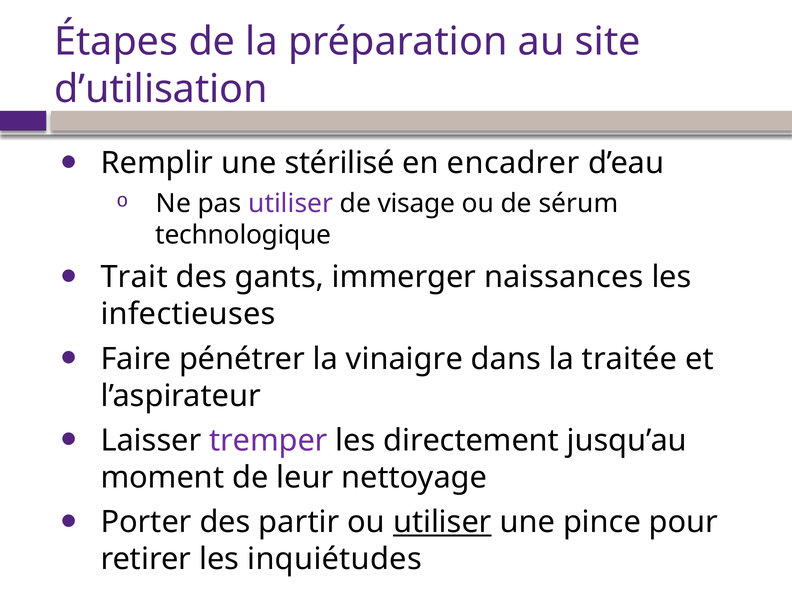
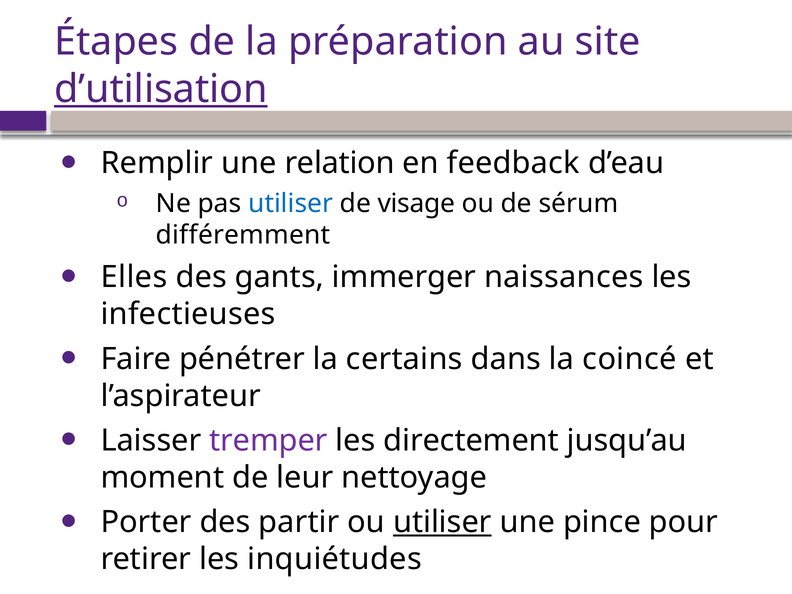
d’utilisation underline: none -> present (161, 89)
stérilisé: stérilisé -> relation (340, 163)
encadrer: encadrer -> feedback (513, 163)
utiliser colour: purple -> blue (291, 203)
technologique: technologique -> différemment (243, 235)
Trait: Trait -> Elles (134, 277)
vinaigre: vinaigre -> certains (404, 359)
traitée: traitée -> coincé (629, 359)
